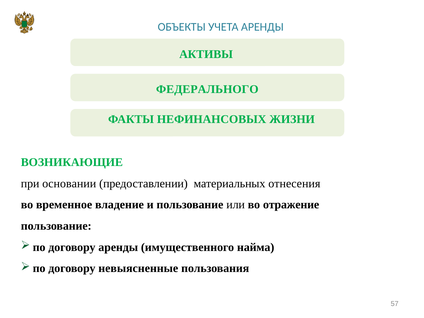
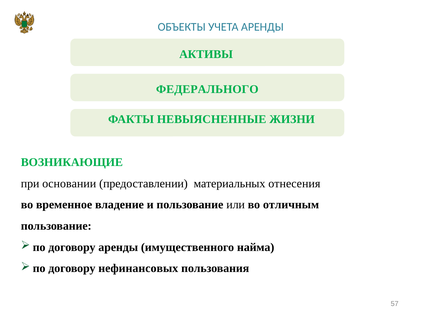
НЕФИНАНСОВЫХ: НЕФИНАНСОВЫХ -> НЕВЫЯСНЕННЫЕ (212, 119)
отражение: отражение -> отличным (291, 205)
невыясненные: невыясненные -> нефинансовых (138, 268)
